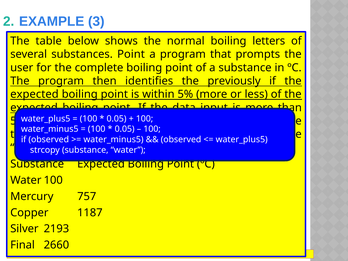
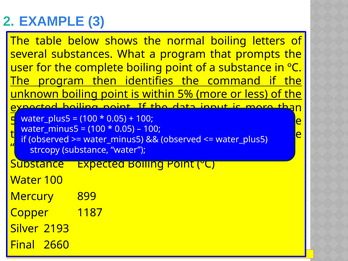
substances Point: Point -> What (131, 54)
previously: previously -> command (234, 81)
expected: expected -> unknown (35, 94)
757: 757 -> 899 (87, 196)
